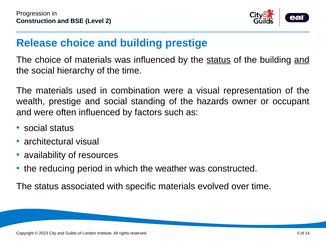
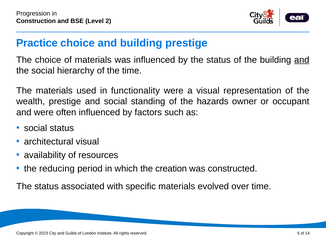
Release: Release -> Practice (37, 43)
status underline: present -> none (219, 60)
combination: combination -> functionality (135, 91)
weather: weather -> creation (171, 169)
